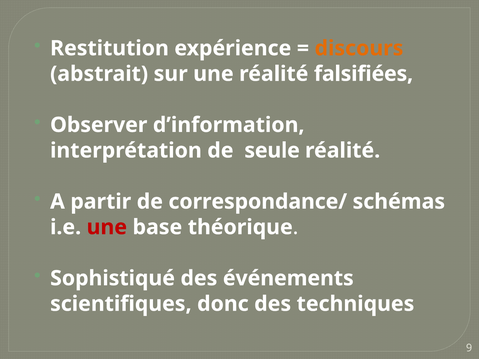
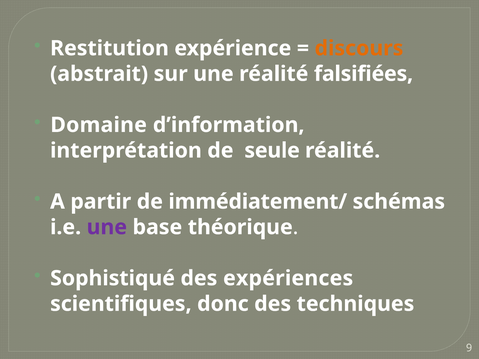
Observer: Observer -> Domaine (99, 125)
correspondance/: correspondance/ -> immédiatement/ (258, 202)
une colour: red -> purple (107, 227)
événements: événements -> expériences (288, 278)
